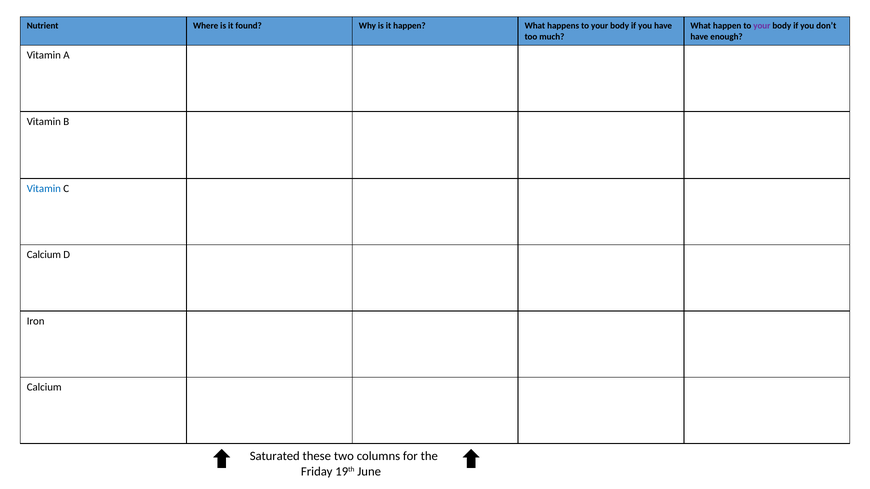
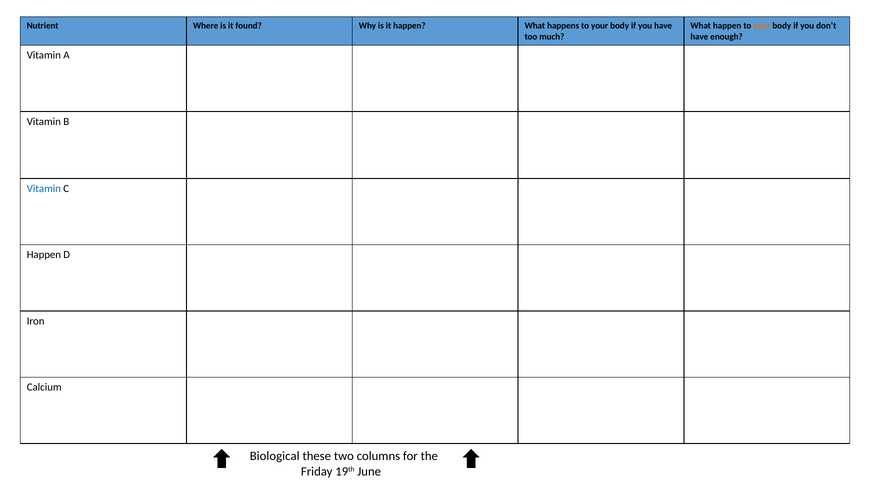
your colour: purple -> orange (762, 26)
Calcium: Calcium -> Happen (44, 255)
Saturated: Saturated -> Biological (275, 457)
